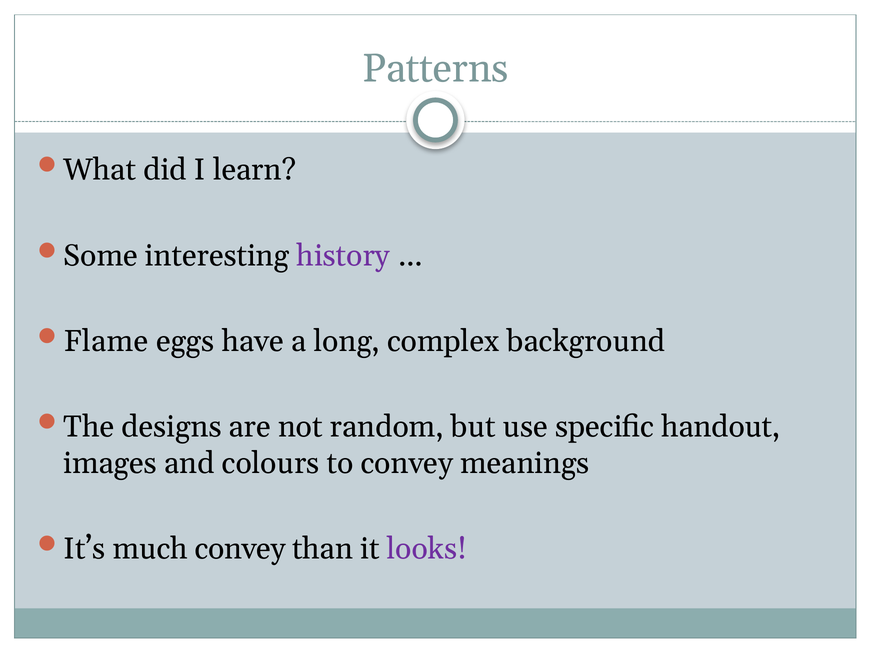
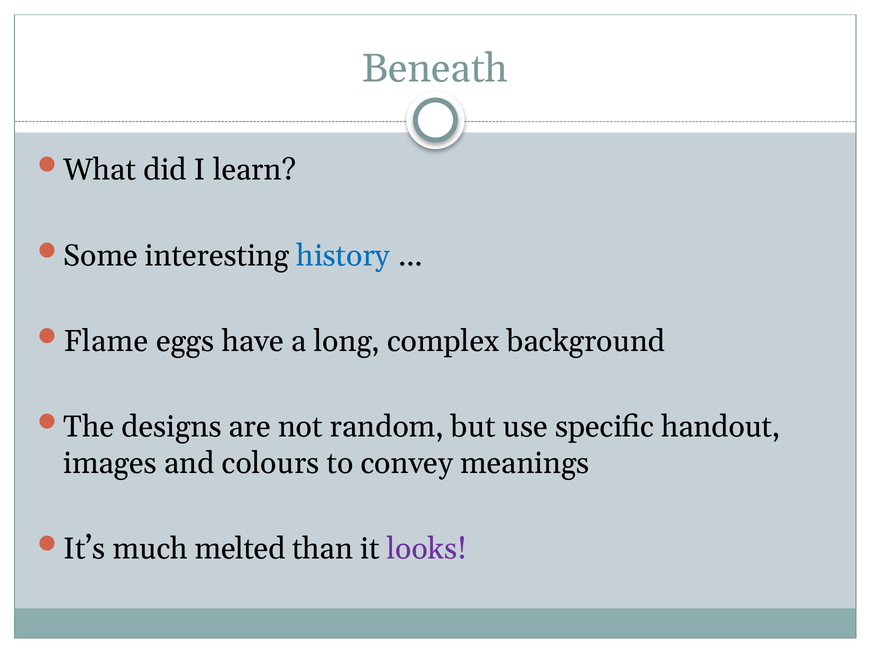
Patterns: Patterns -> Beneath (435, 69)
history colour: purple -> blue (343, 256)
much convey: convey -> melted (240, 549)
